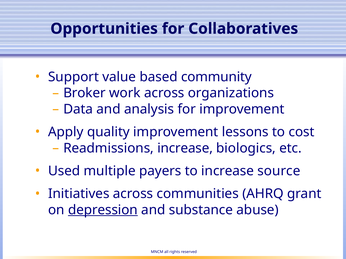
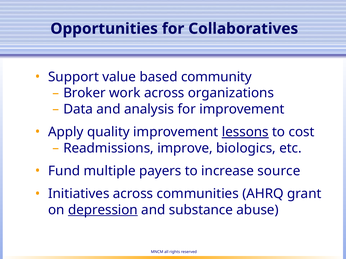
lessons underline: none -> present (245, 132)
Readmissions increase: increase -> improve (185, 148)
Used: Used -> Fund (64, 171)
